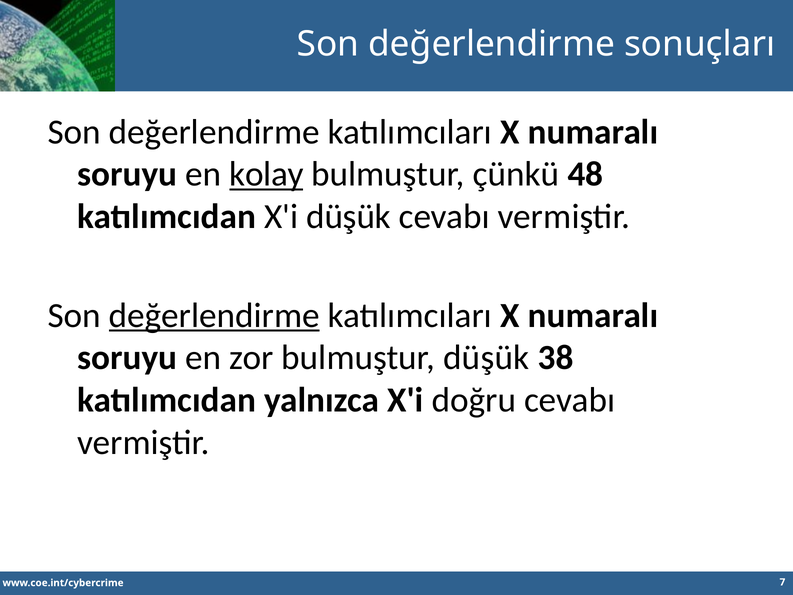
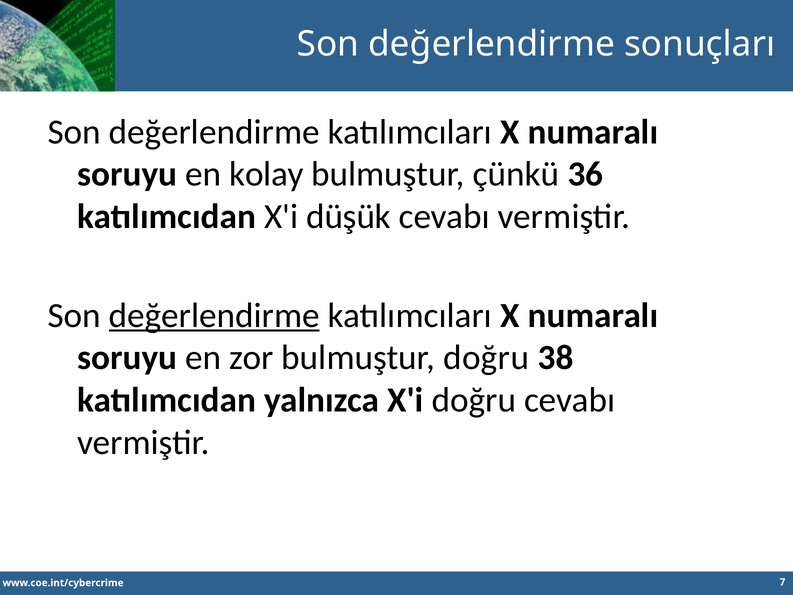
kolay underline: present -> none (266, 174)
48: 48 -> 36 (585, 174)
bulmuştur düşük: düşük -> doğru (486, 358)
